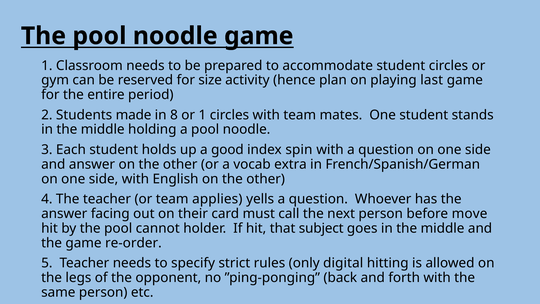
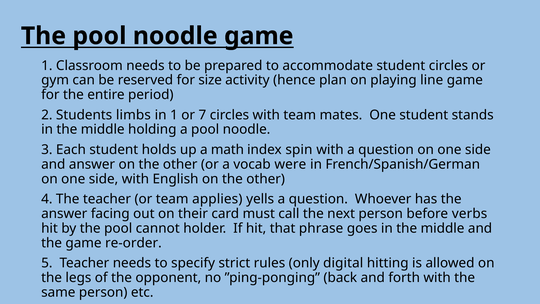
last: last -> line (432, 80)
made: made -> limbs (133, 115)
in 8: 8 -> 1 (174, 115)
or 1: 1 -> 7 (202, 115)
good: good -> math (227, 150)
extra: extra -> were (290, 164)
move: move -> verbs (470, 214)
subject: subject -> phrase (321, 228)
